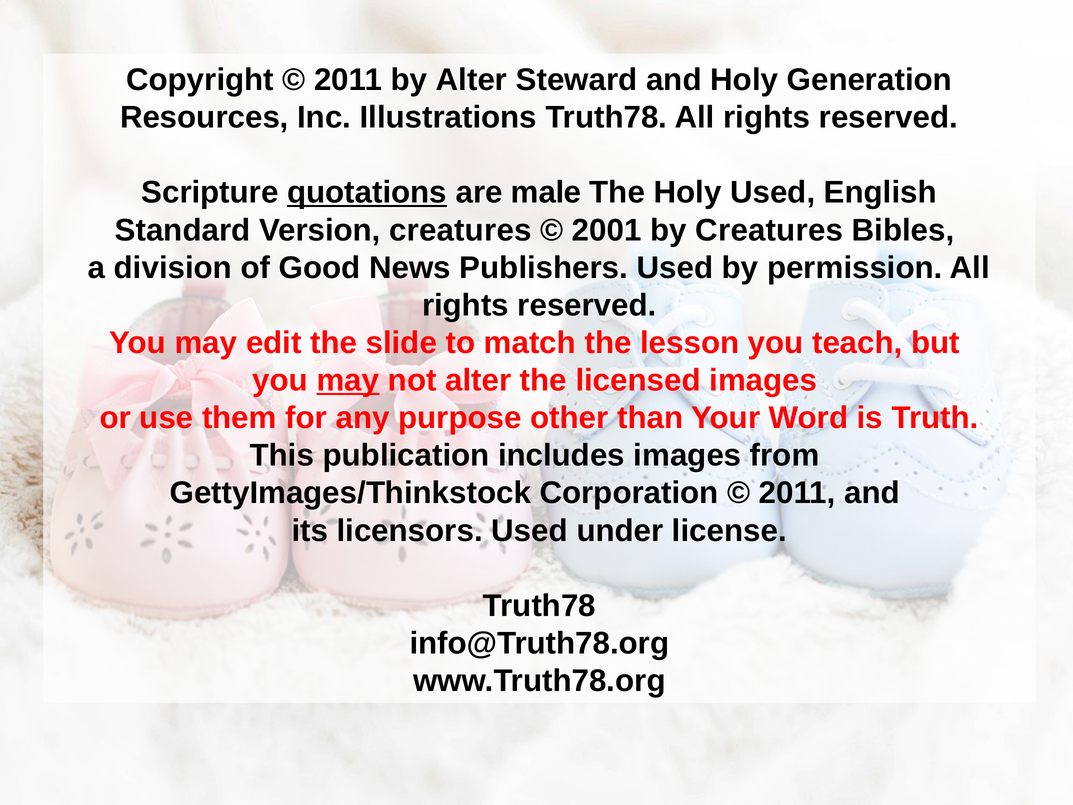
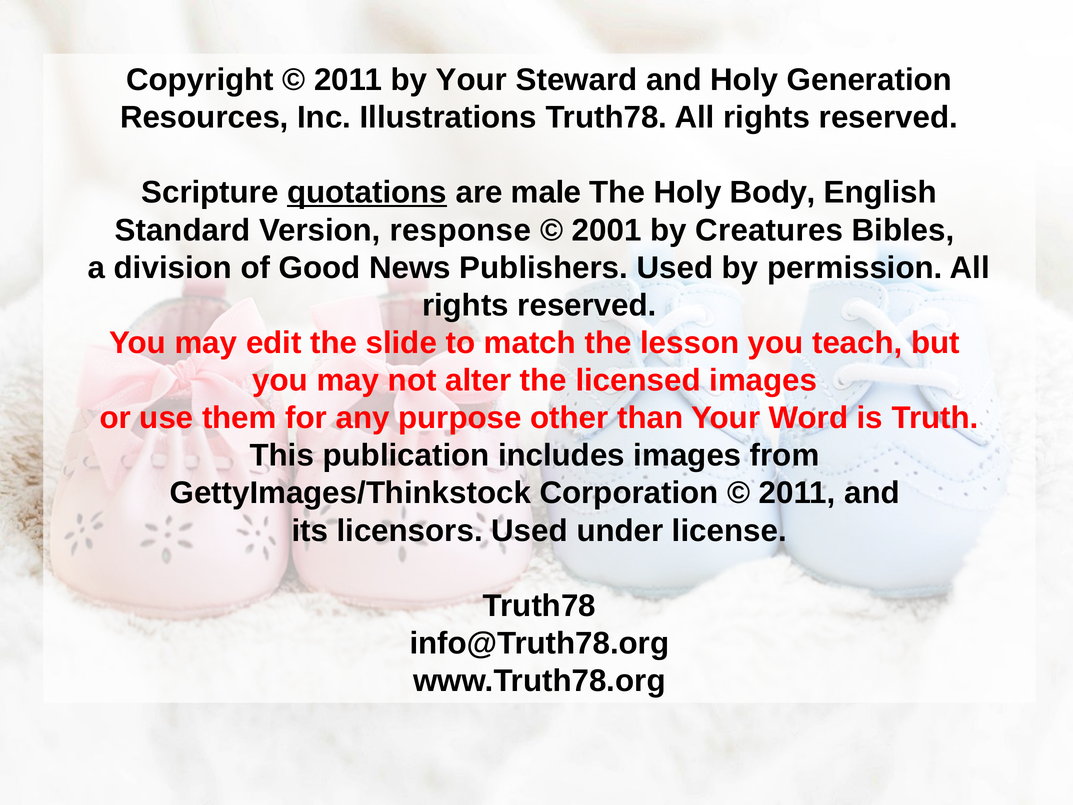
by Alter: Alter -> Your (471, 80)
Holy Used: Used -> Body (773, 193)
Version creatures: creatures -> response (460, 230)
may underline: present -> none (348, 380)
